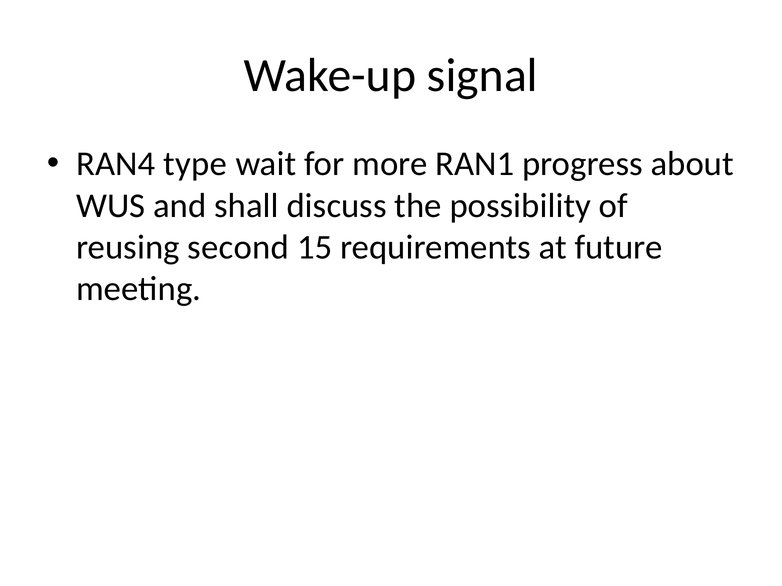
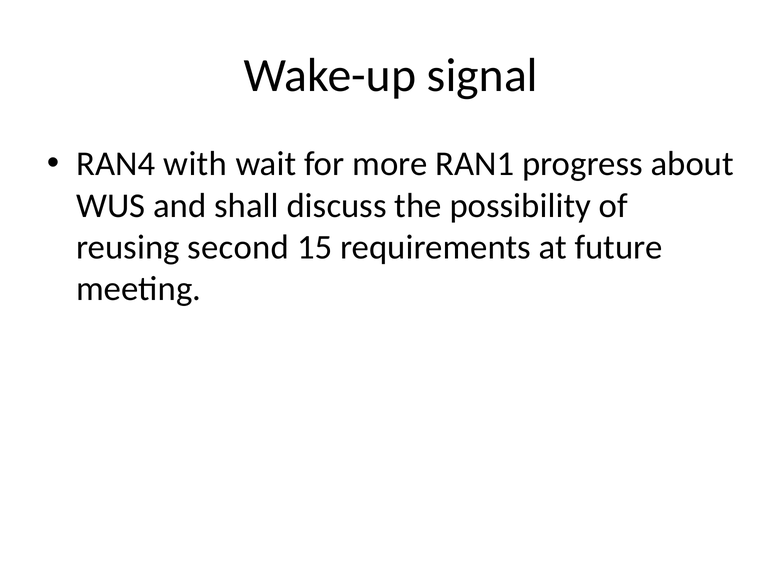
type: type -> with (195, 164)
